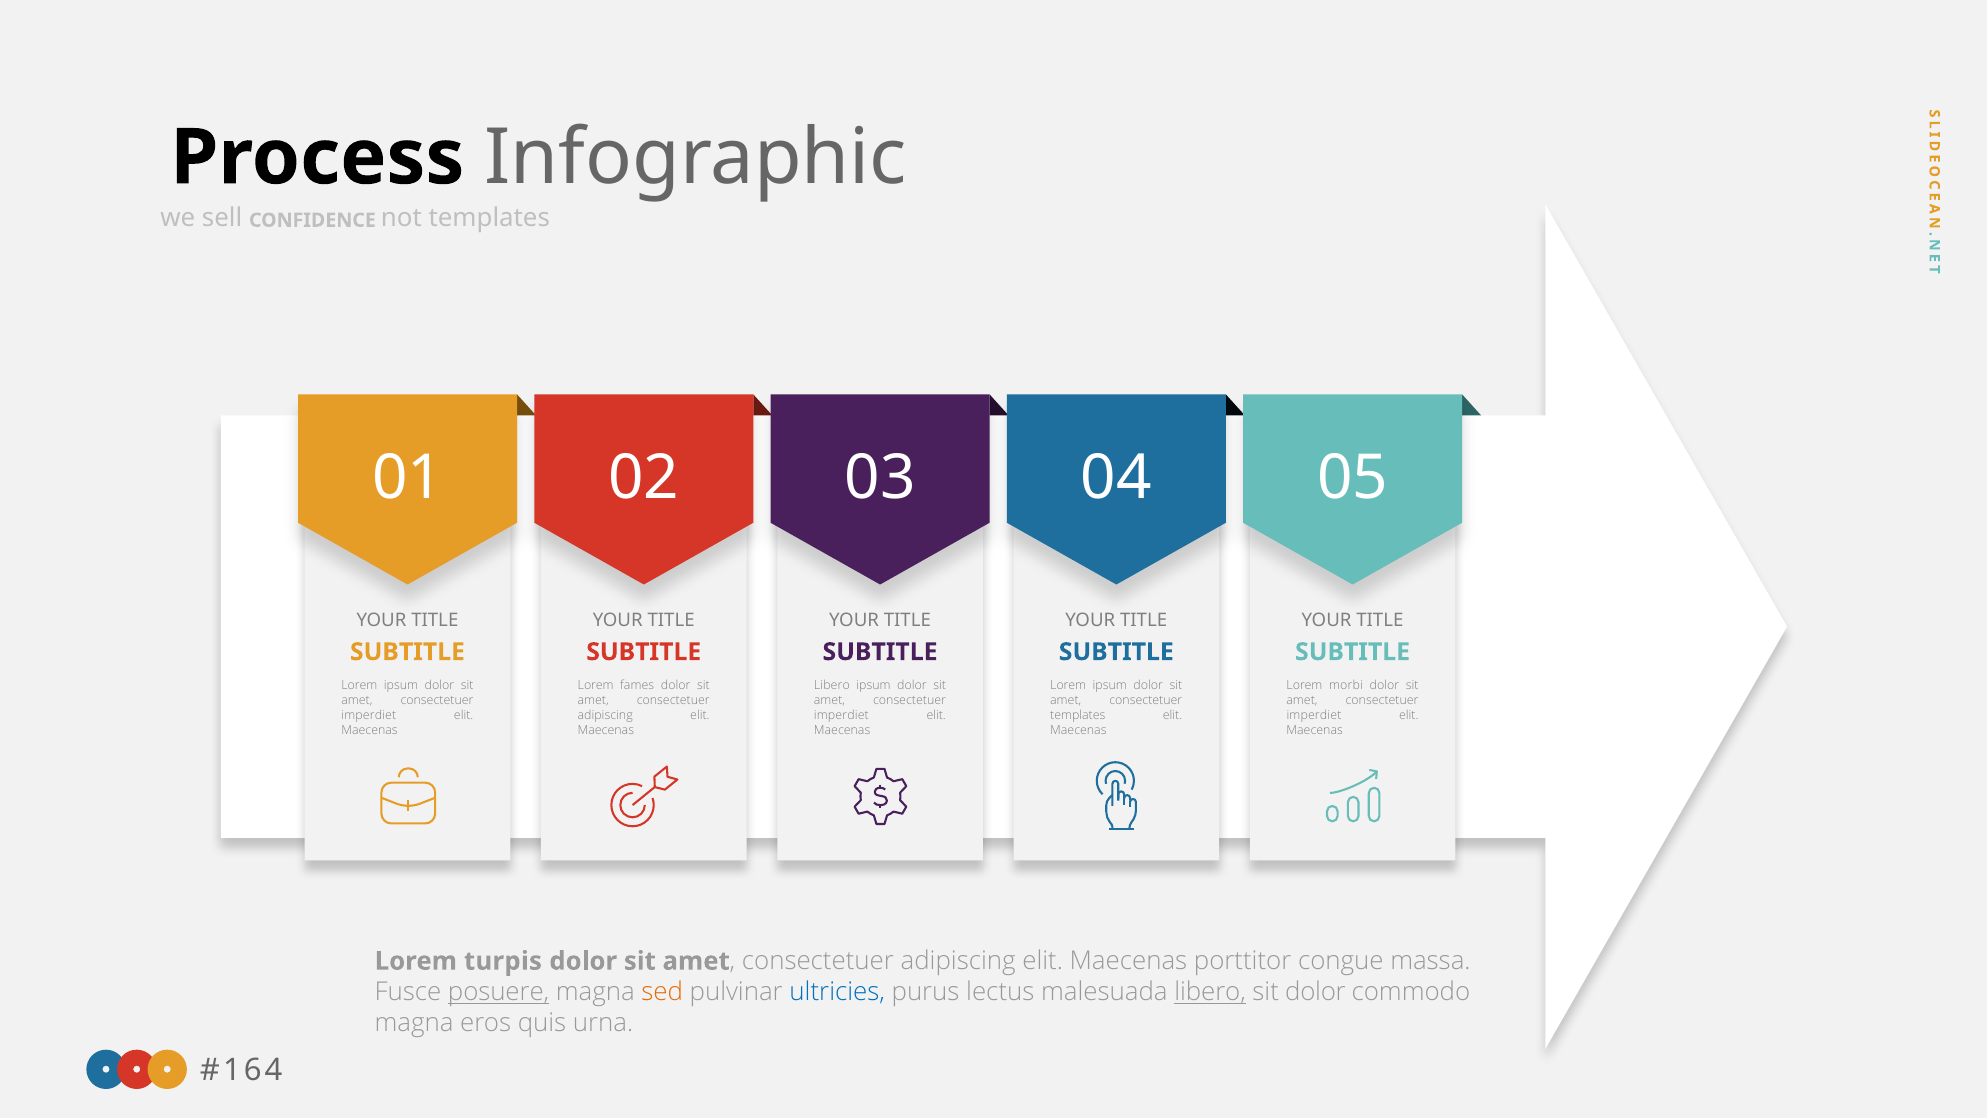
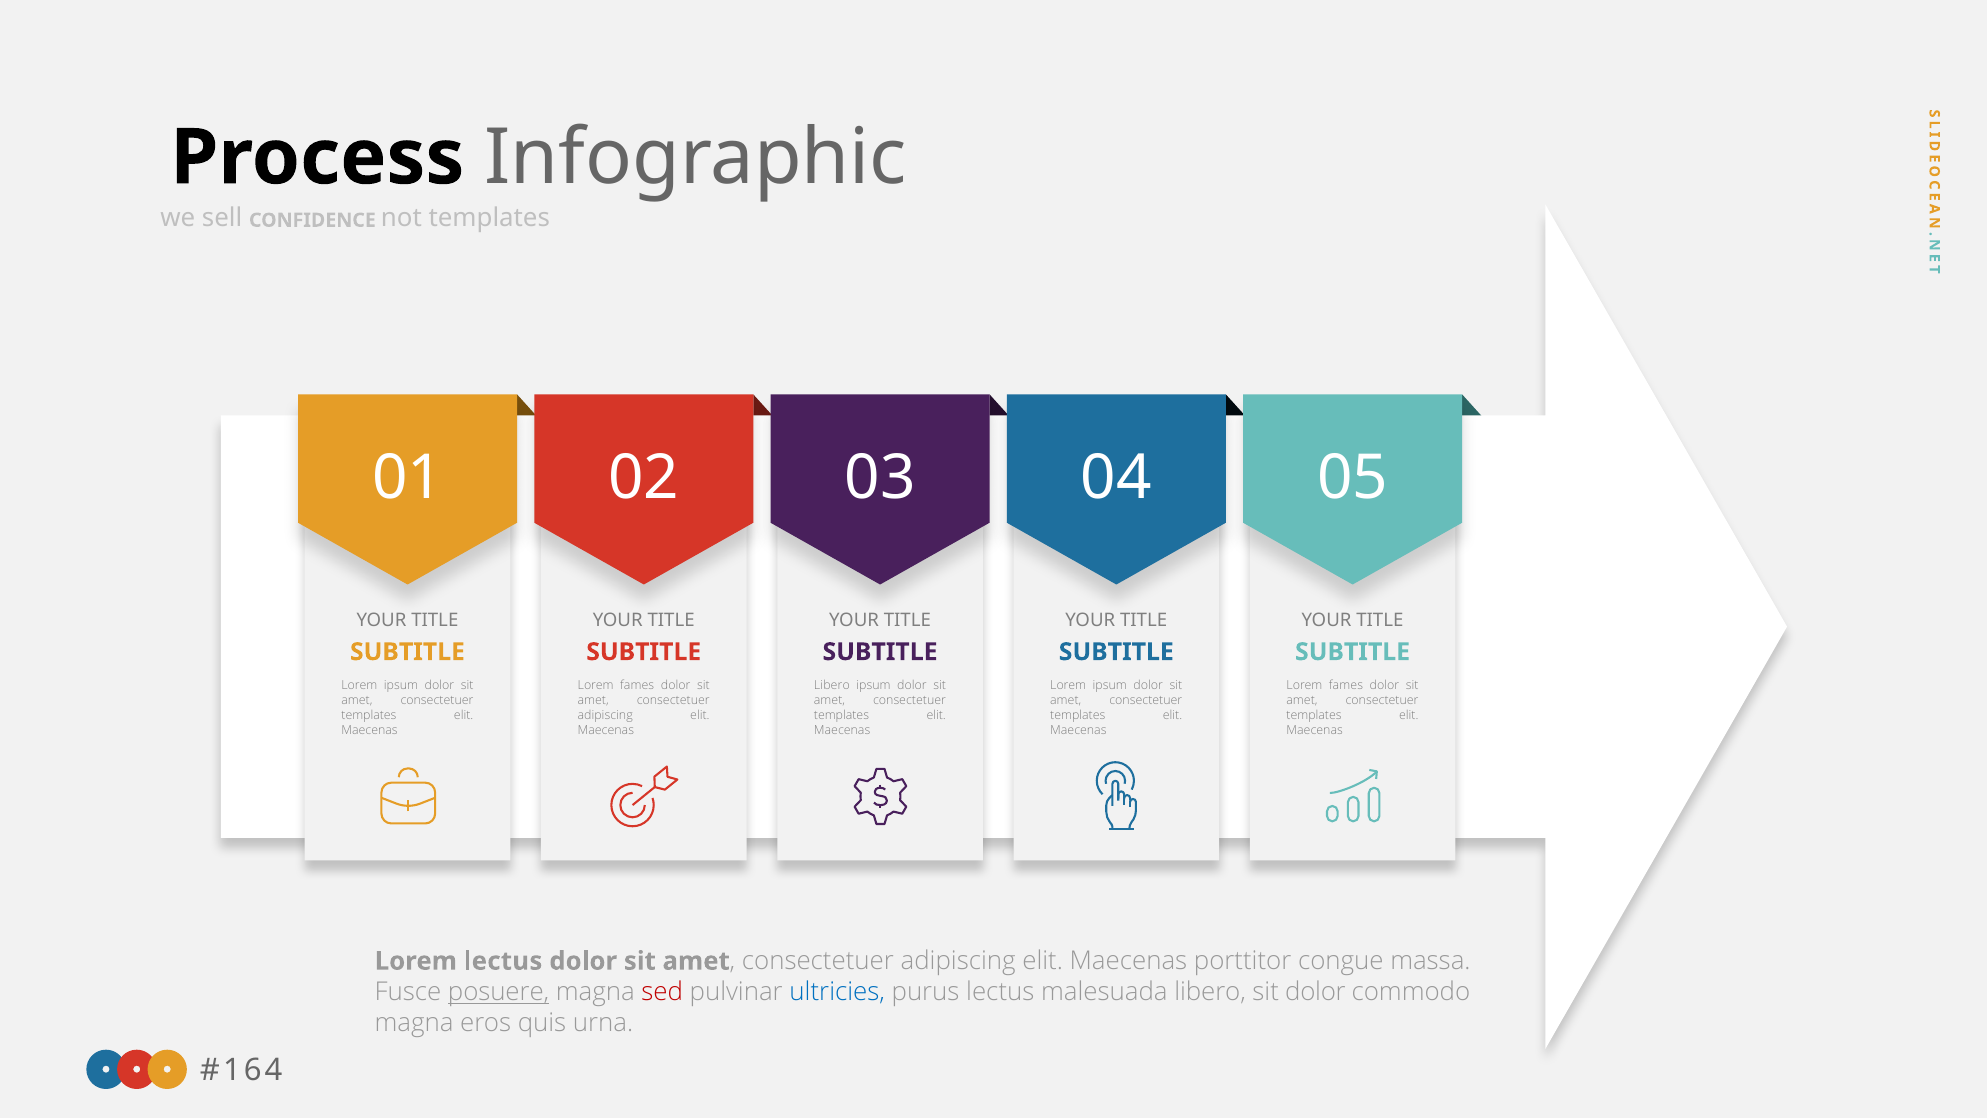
morbi: morbi -> fames (1346, 686)
imperdiet: imperdiet -> templates (369, 715)
imperdiet: imperdiet -> templates (841, 715)
imperdiet: imperdiet -> templates (1314, 715)
Lorem turpis: turpis -> lectus (503, 961)
sed colour: orange -> red (662, 992)
libero underline: present -> none (1210, 992)
